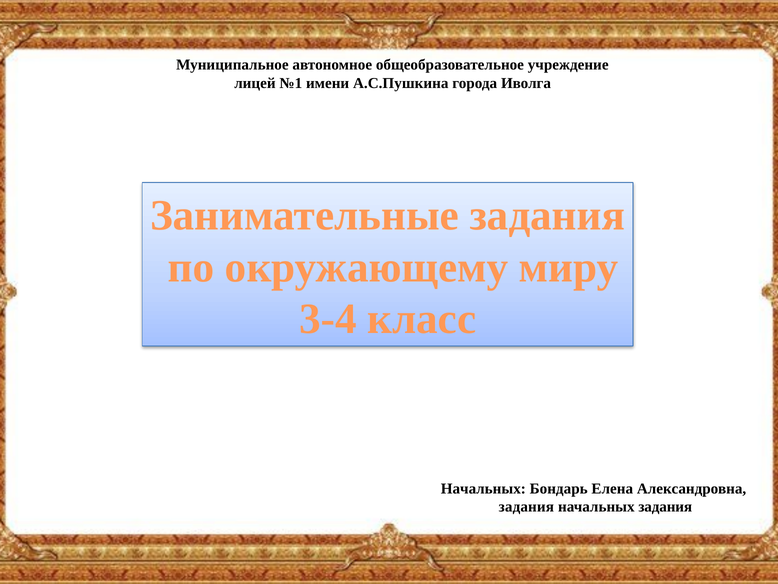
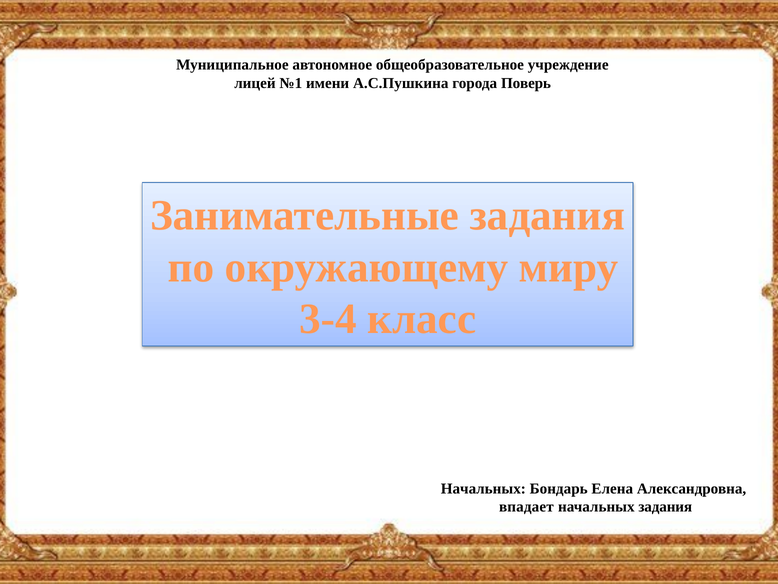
Иволга: Иволга -> Поверь (526, 83)
задания: задания -> впадает (526, 506)
